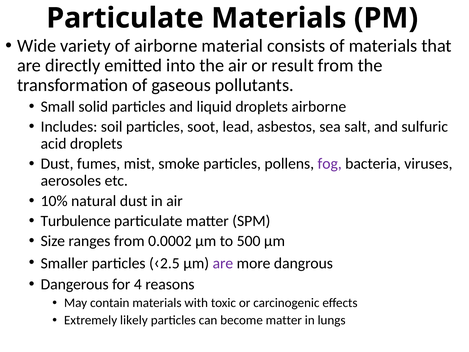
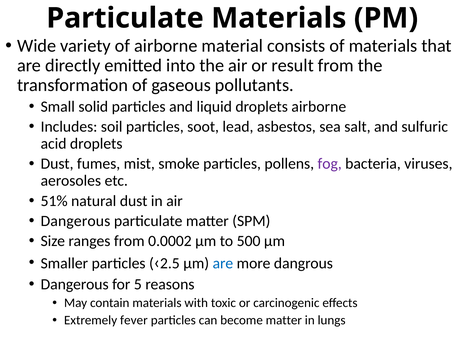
10%: 10% -> 51% (54, 201)
Turbulence: Turbulence -> Dangerous (75, 221)
are colour: purple -> blue (223, 263)
4: 4 -> 5 (138, 284)
likely: likely -> fever (134, 320)
